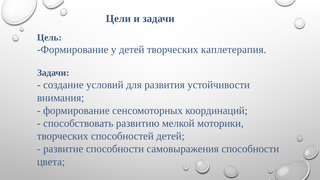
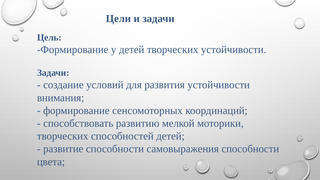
творческих каплетерапия: каплетерапия -> устойчивости (234, 50)
